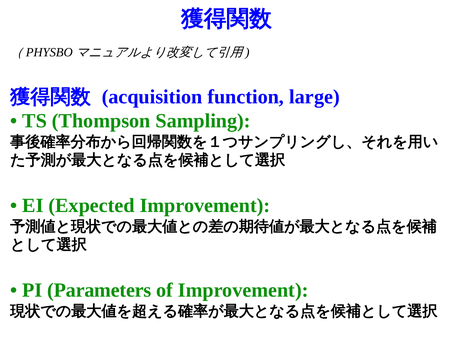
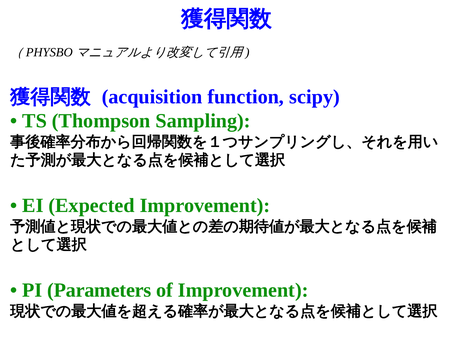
large: large -> scipy (315, 97)
